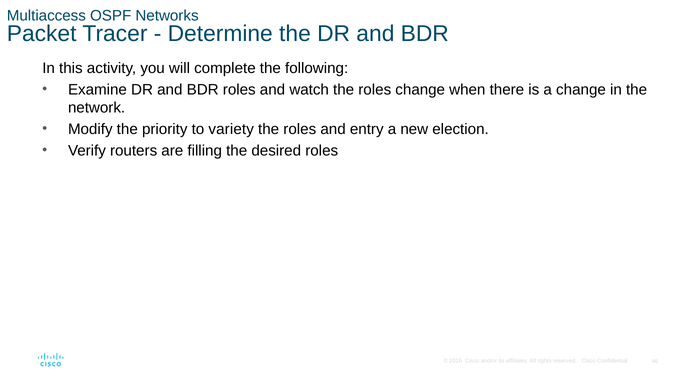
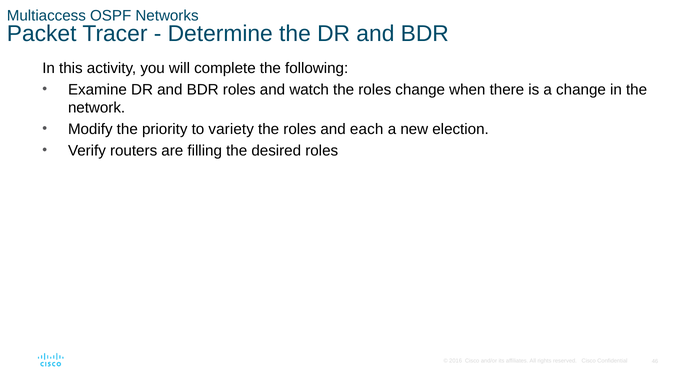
entry: entry -> each (367, 129)
